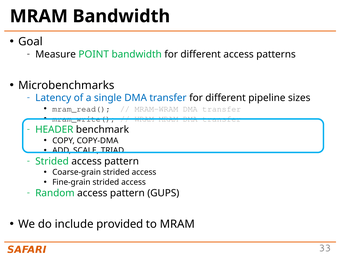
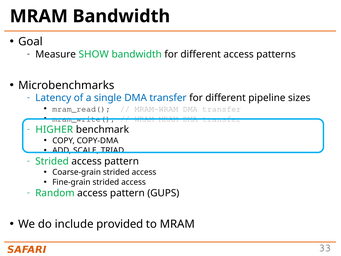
POINT: POINT -> SHOW (94, 54)
HEADER: HEADER -> HIGHER (54, 130)
